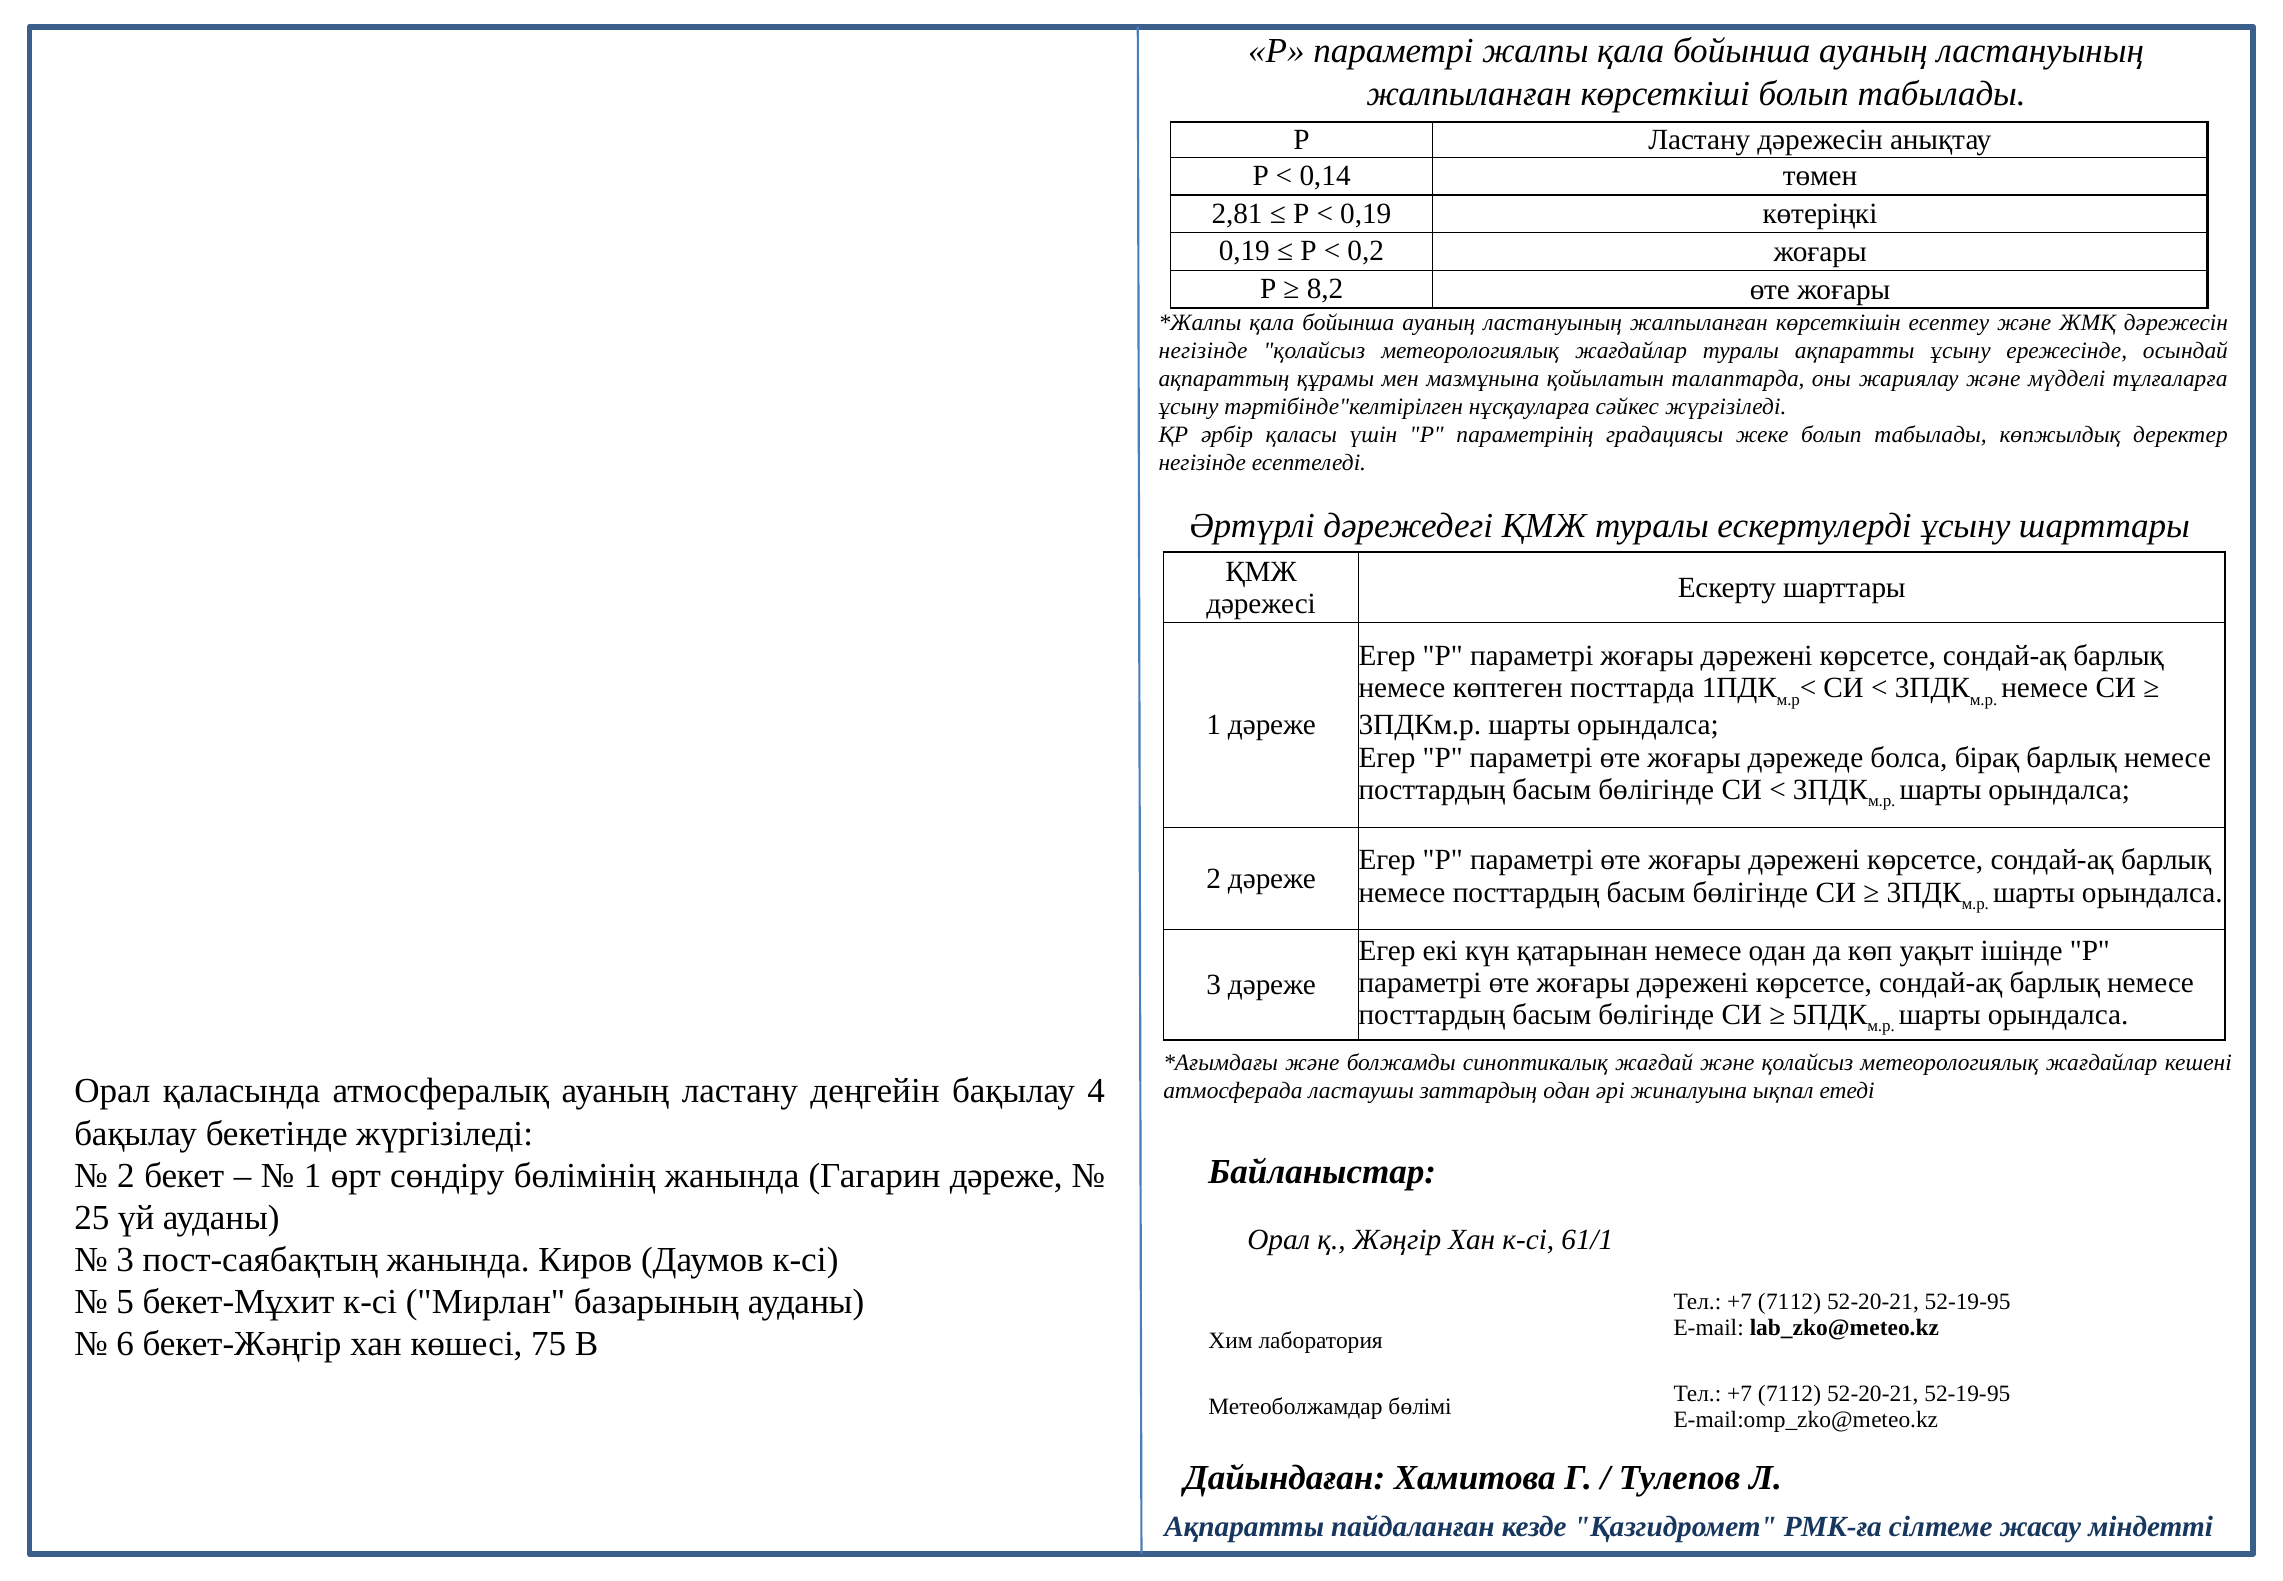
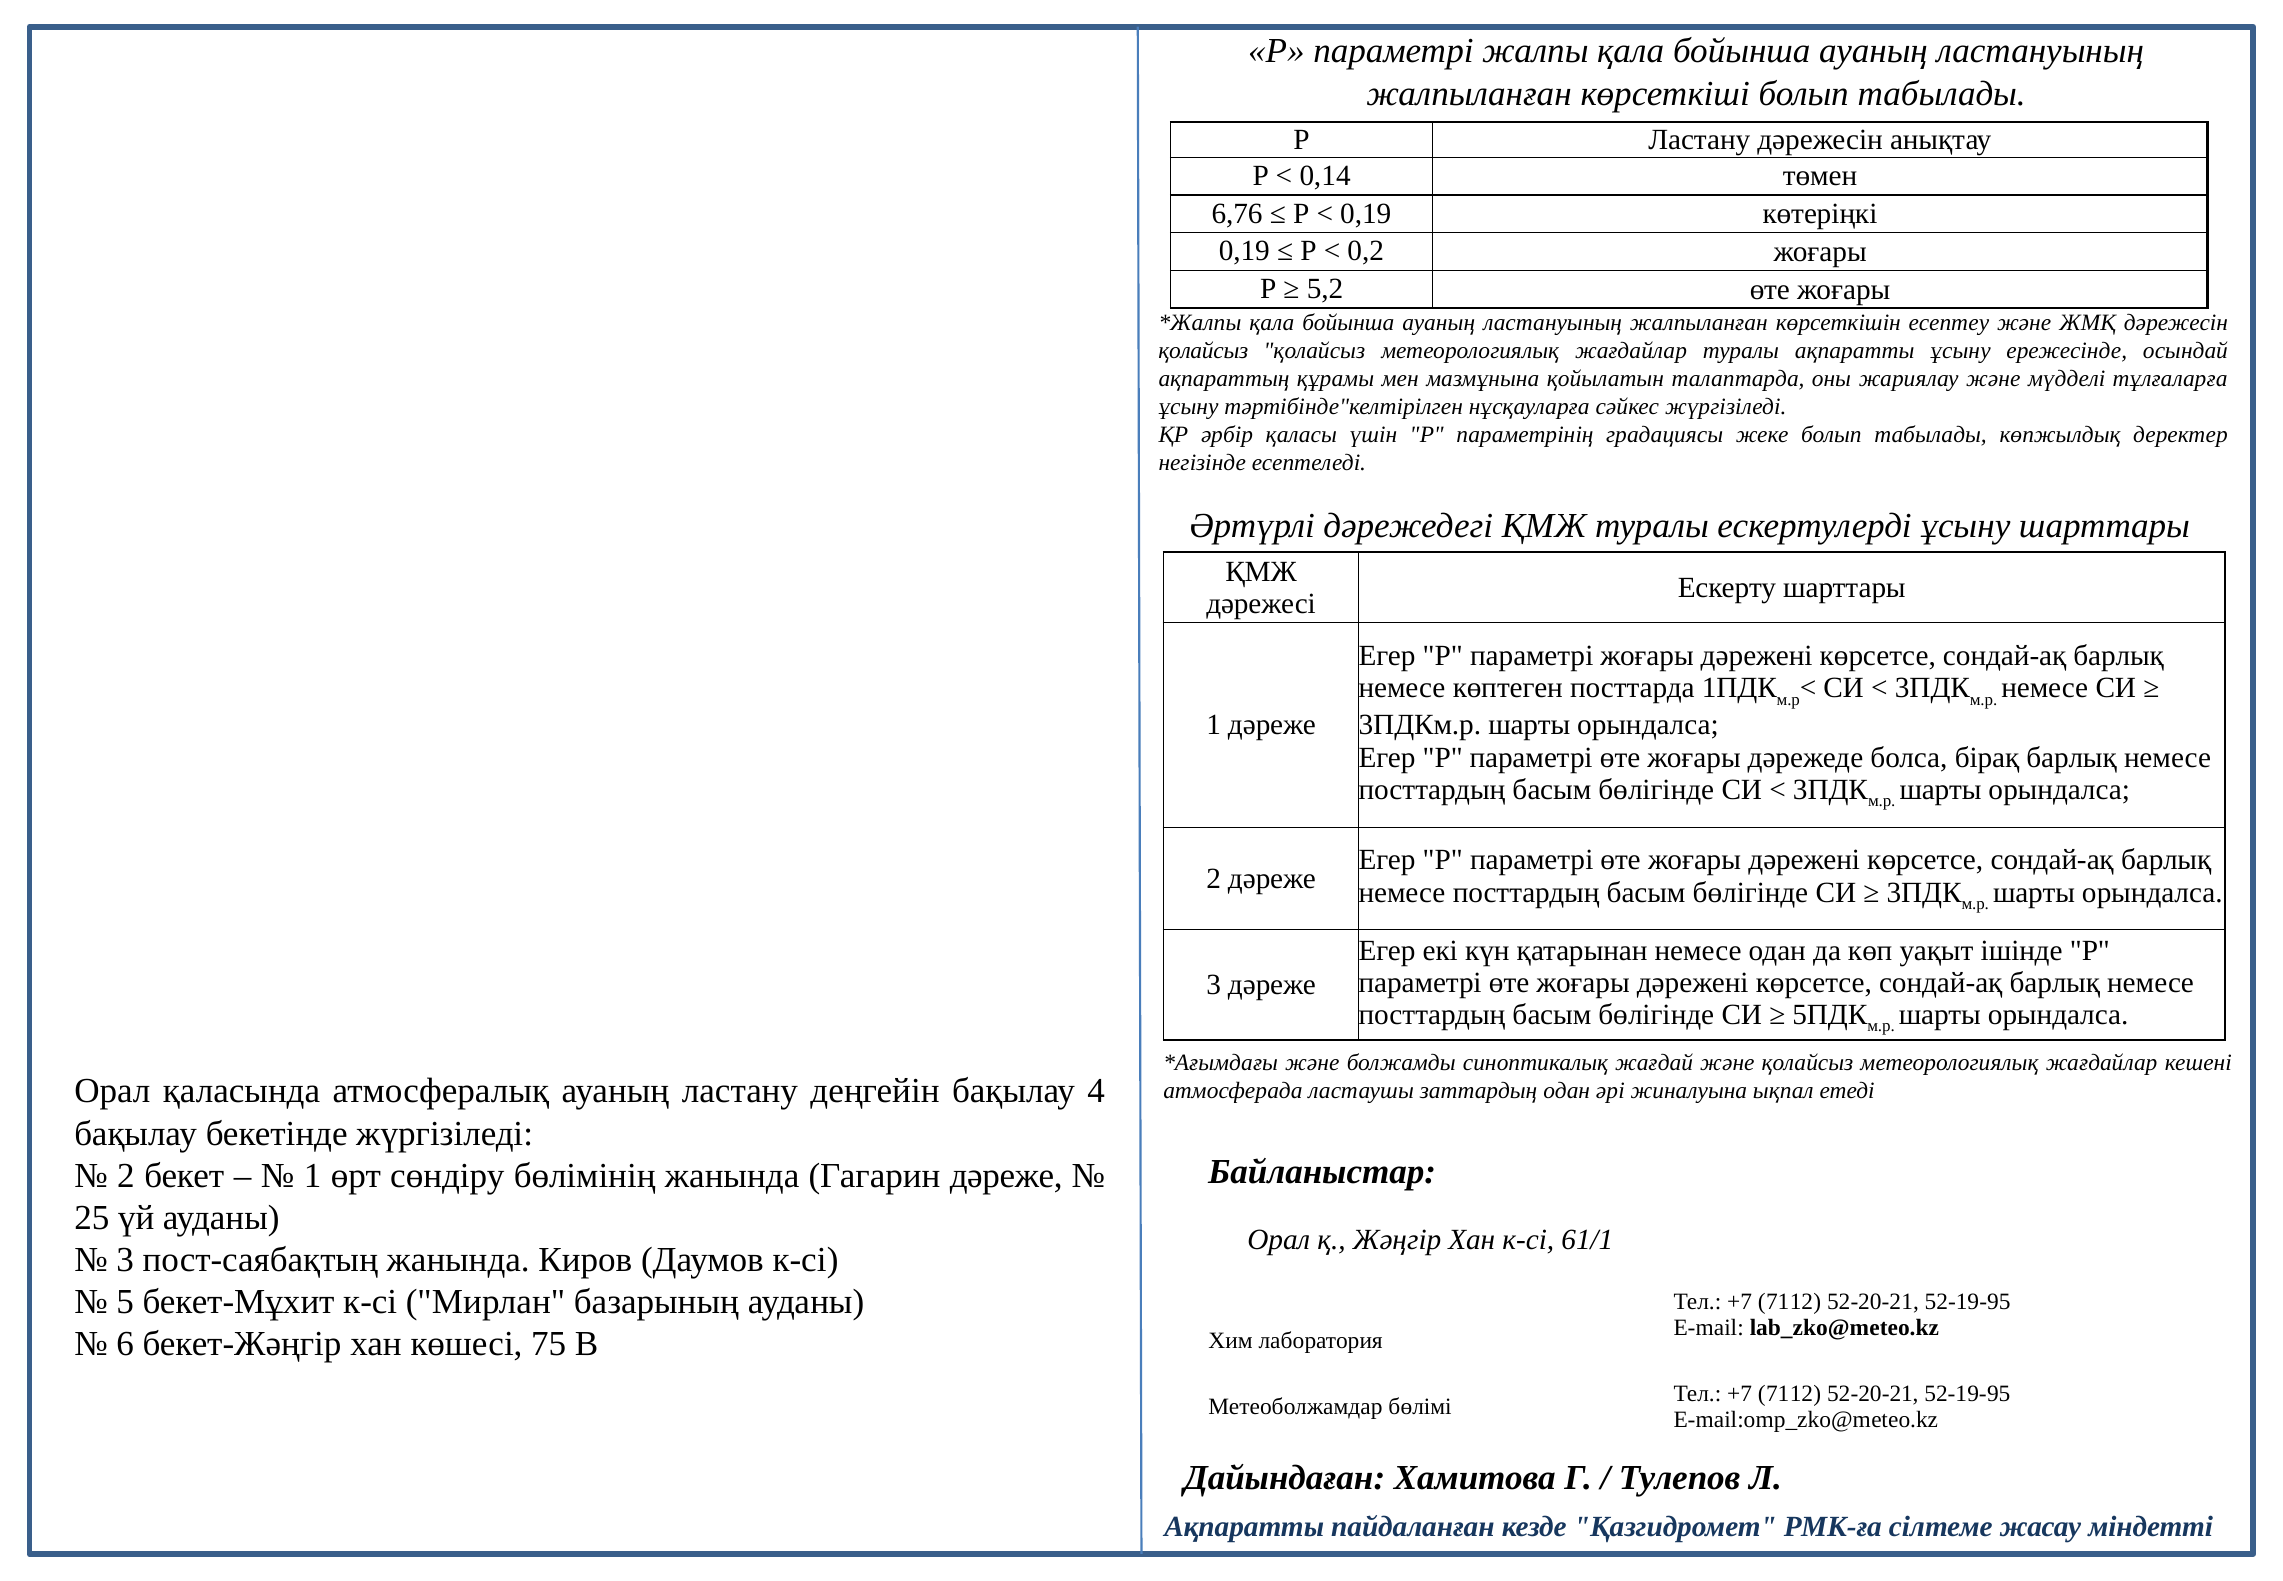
2,81: 2,81 -> 6,76 (1237, 214)
8,2: 8,2 -> 5,2 (1325, 289)
негізінде: негізінде -> қолайсыз (1203, 350)
